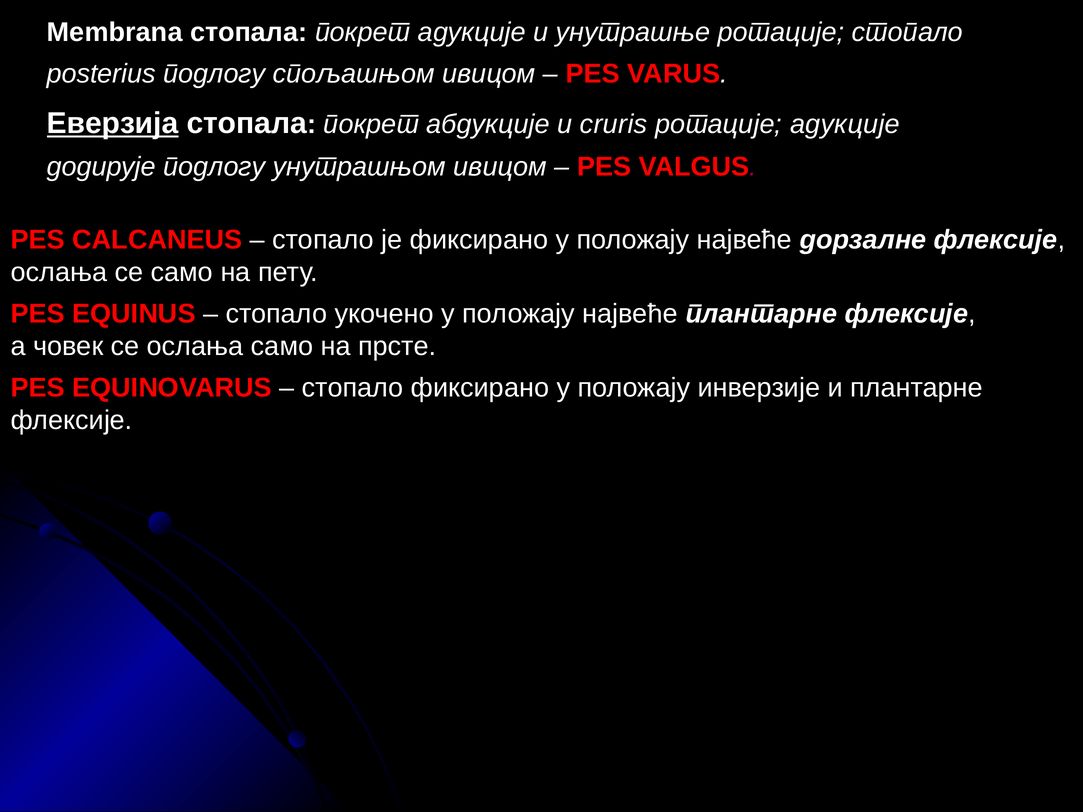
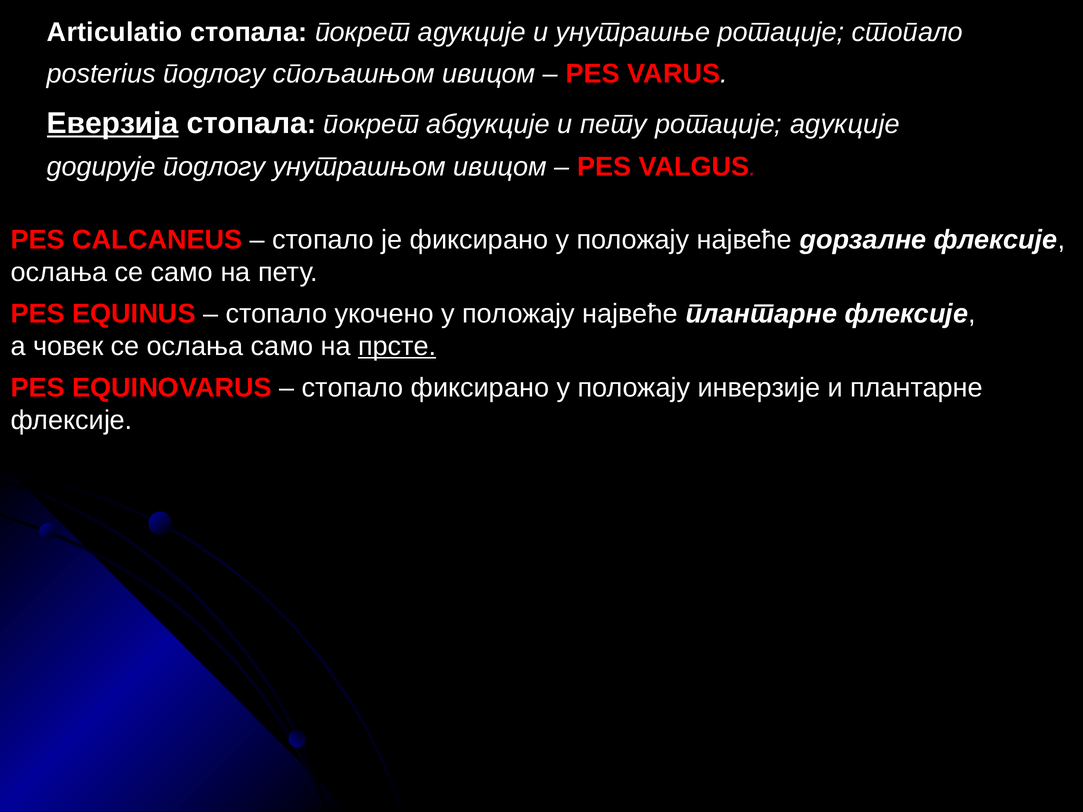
Membrana: Membrana -> Articulatio (115, 32)
и cruris: cruris -> пету (614, 125)
прсте underline: none -> present (397, 346)
